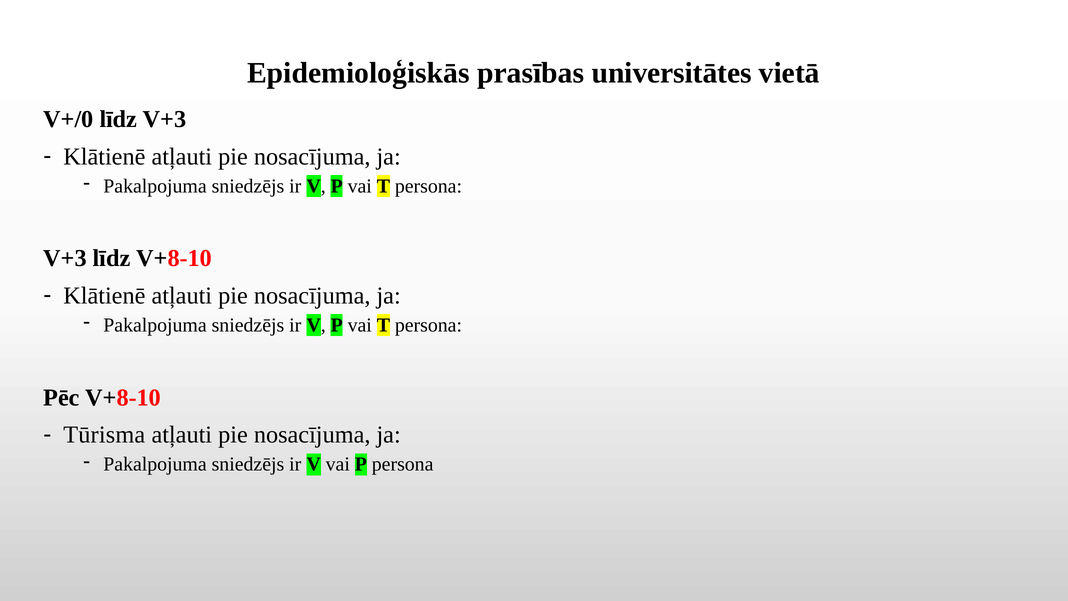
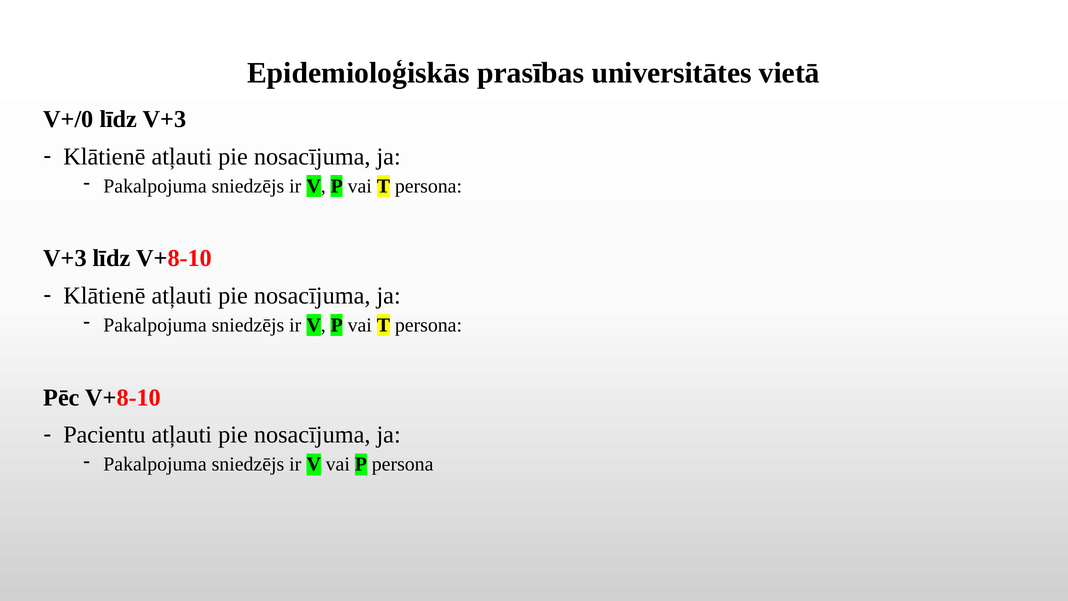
Tūrisma: Tūrisma -> Pacientu (104, 435)
